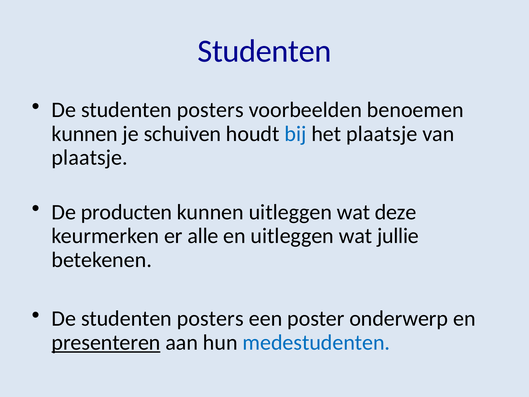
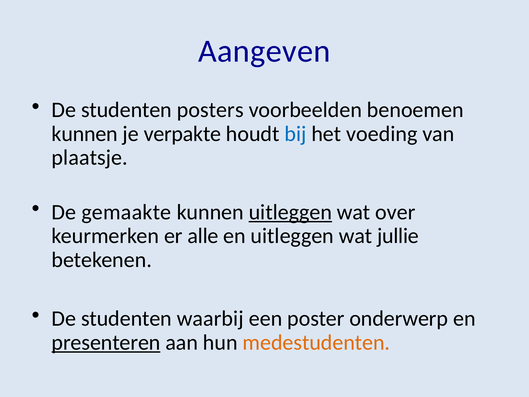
Studenten: Studenten -> Aangeven (264, 51)
schuiven: schuiven -> verpakte (182, 134)
het plaatsje: plaatsje -> voeding (382, 134)
producten: producten -> gemaakte (126, 212)
uitleggen underline: none -> present (290, 212)
deze: deze -> over (395, 212)
posters: posters -> waarbij (210, 318)
medestudenten colour: blue -> orange (316, 342)
